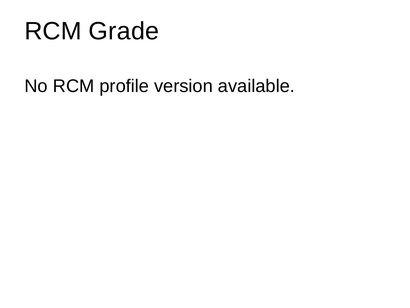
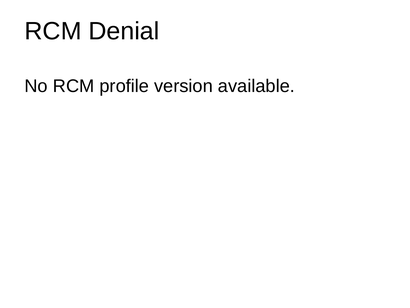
Grade: Grade -> Denial (124, 31)
